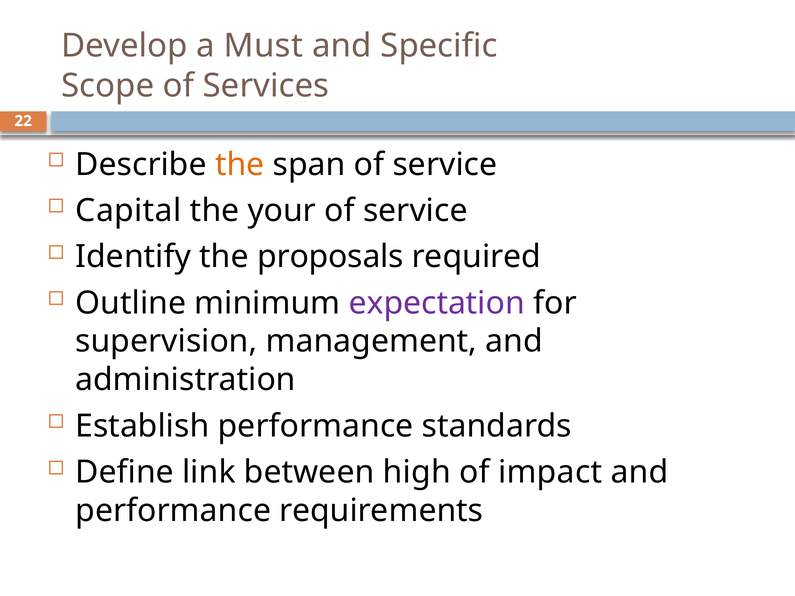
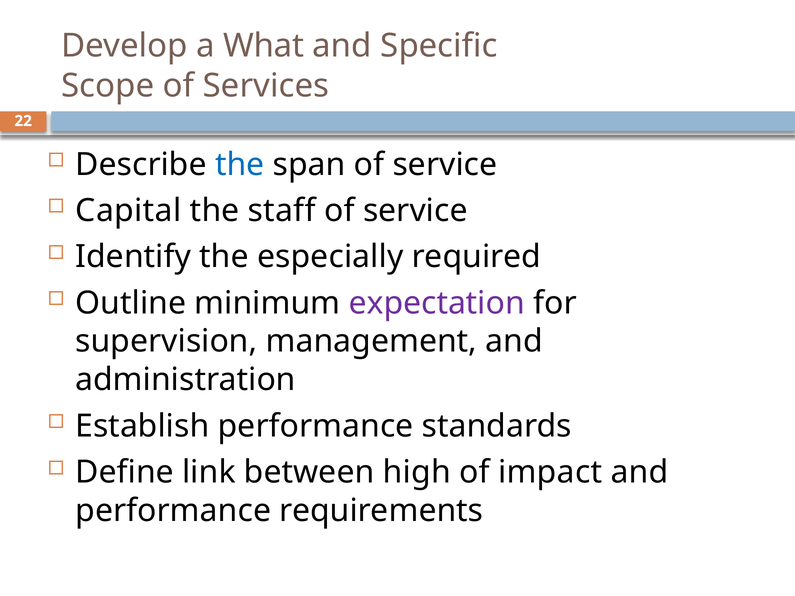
Must: Must -> What (264, 46)
the colour: orange -> blue (240, 165)
your: your -> staff (282, 211)
proposals: proposals -> especially (330, 257)
